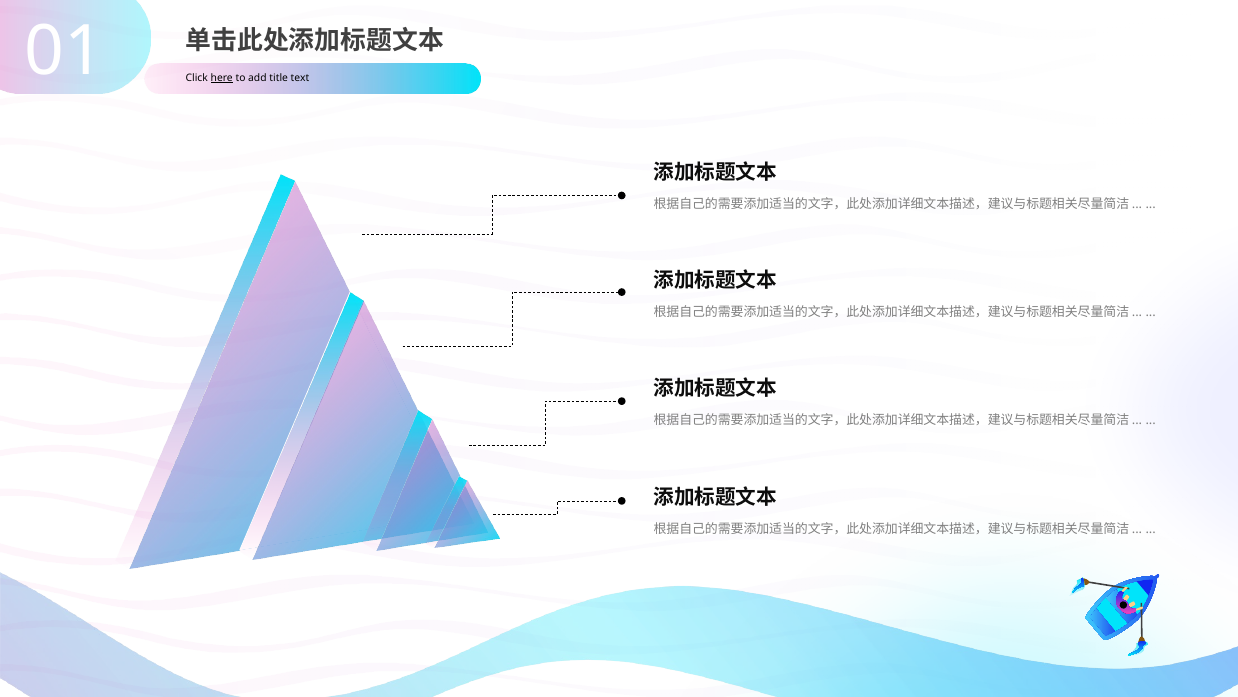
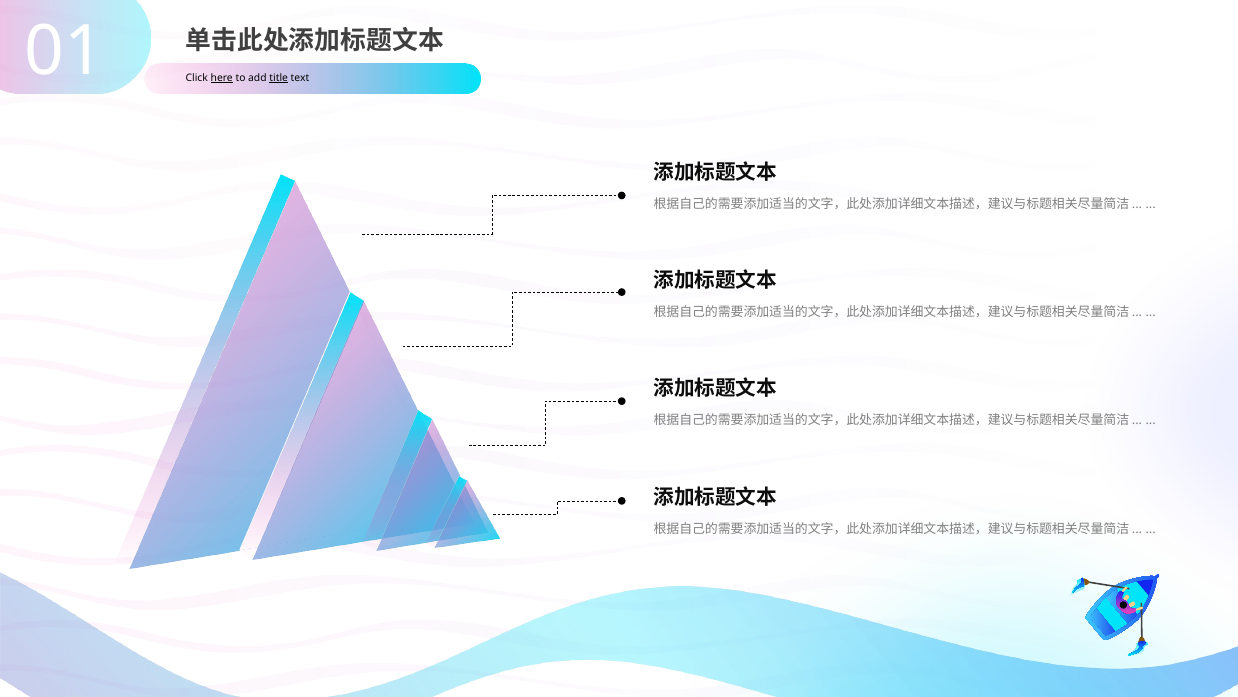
title underline: none -> present (279, 78)
